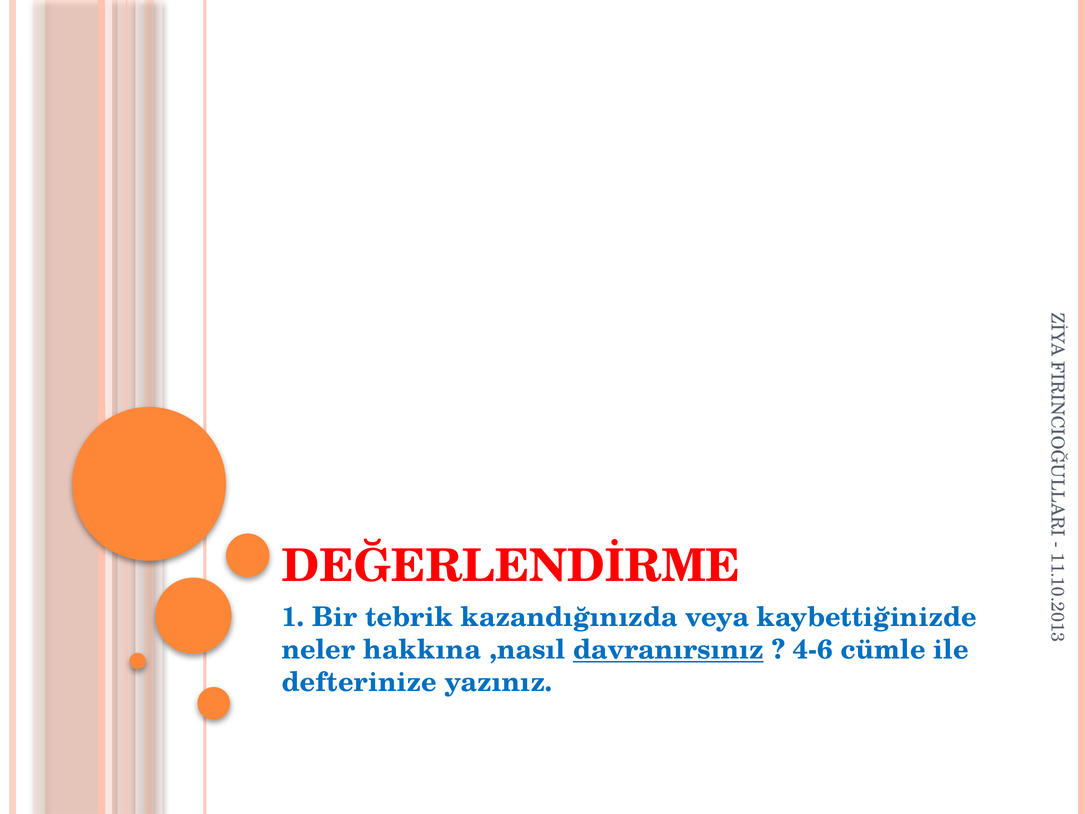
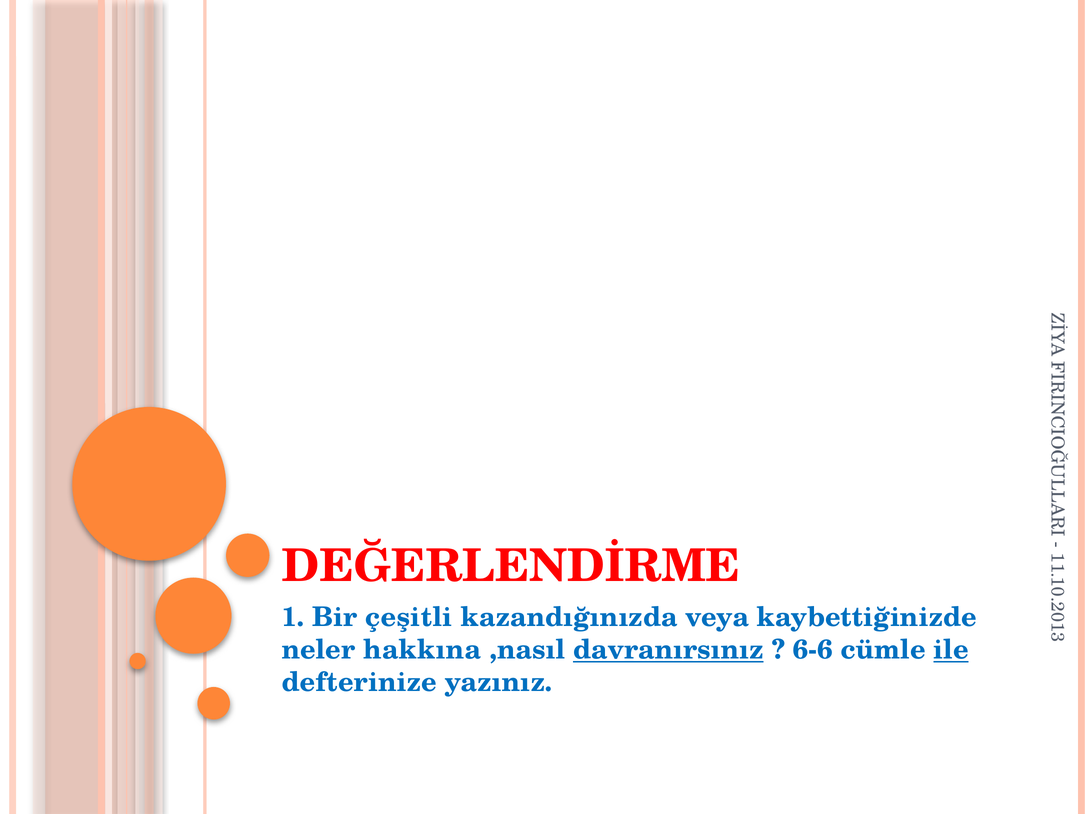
tebrik: tebrik -> çeşitli (409, 617)
4-6: 4-6 -> 6-6 (813, 650)
ile underline: none -> present (951, 650)
